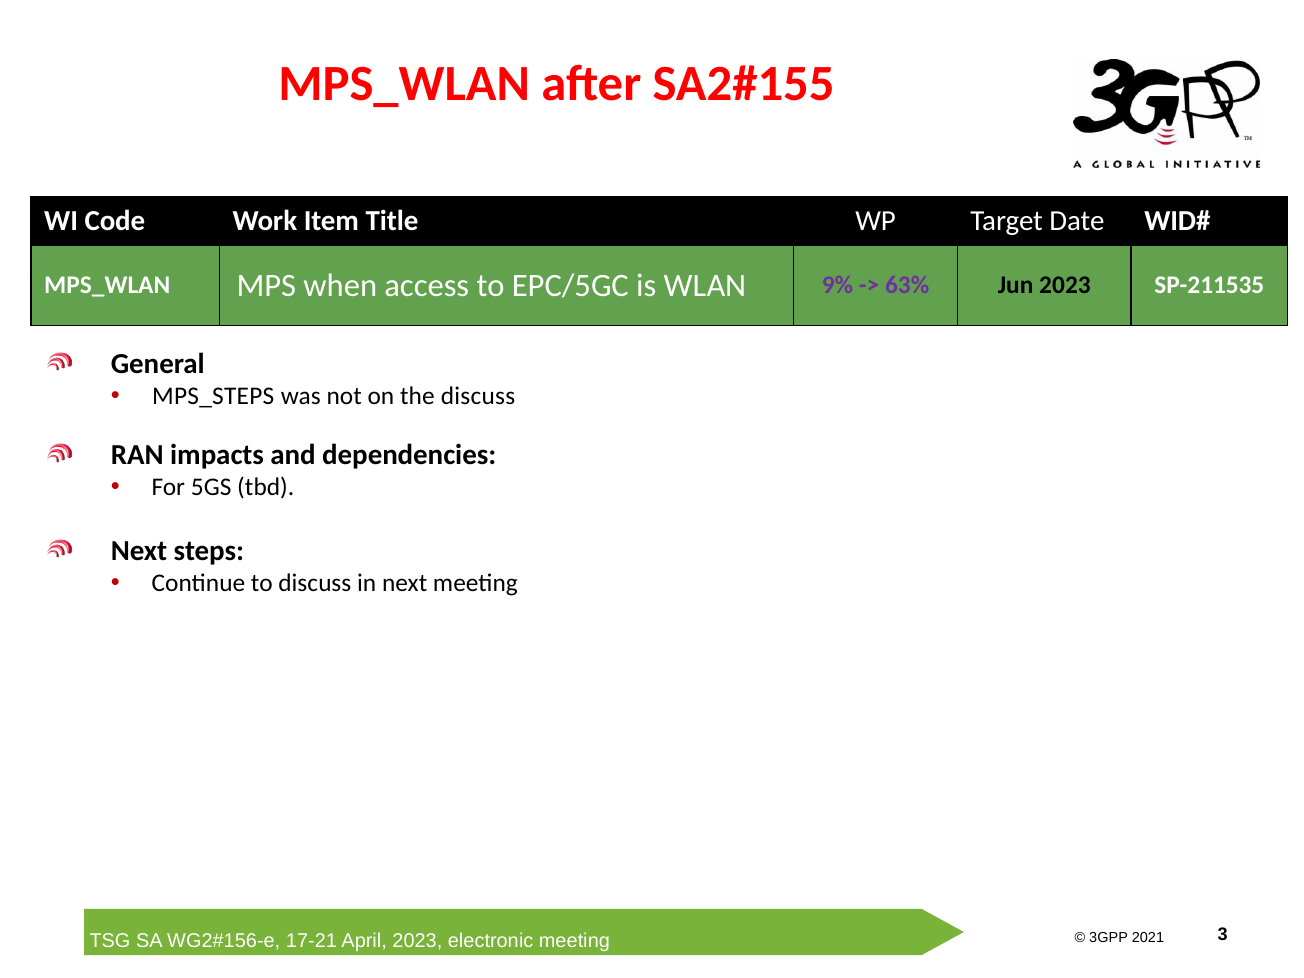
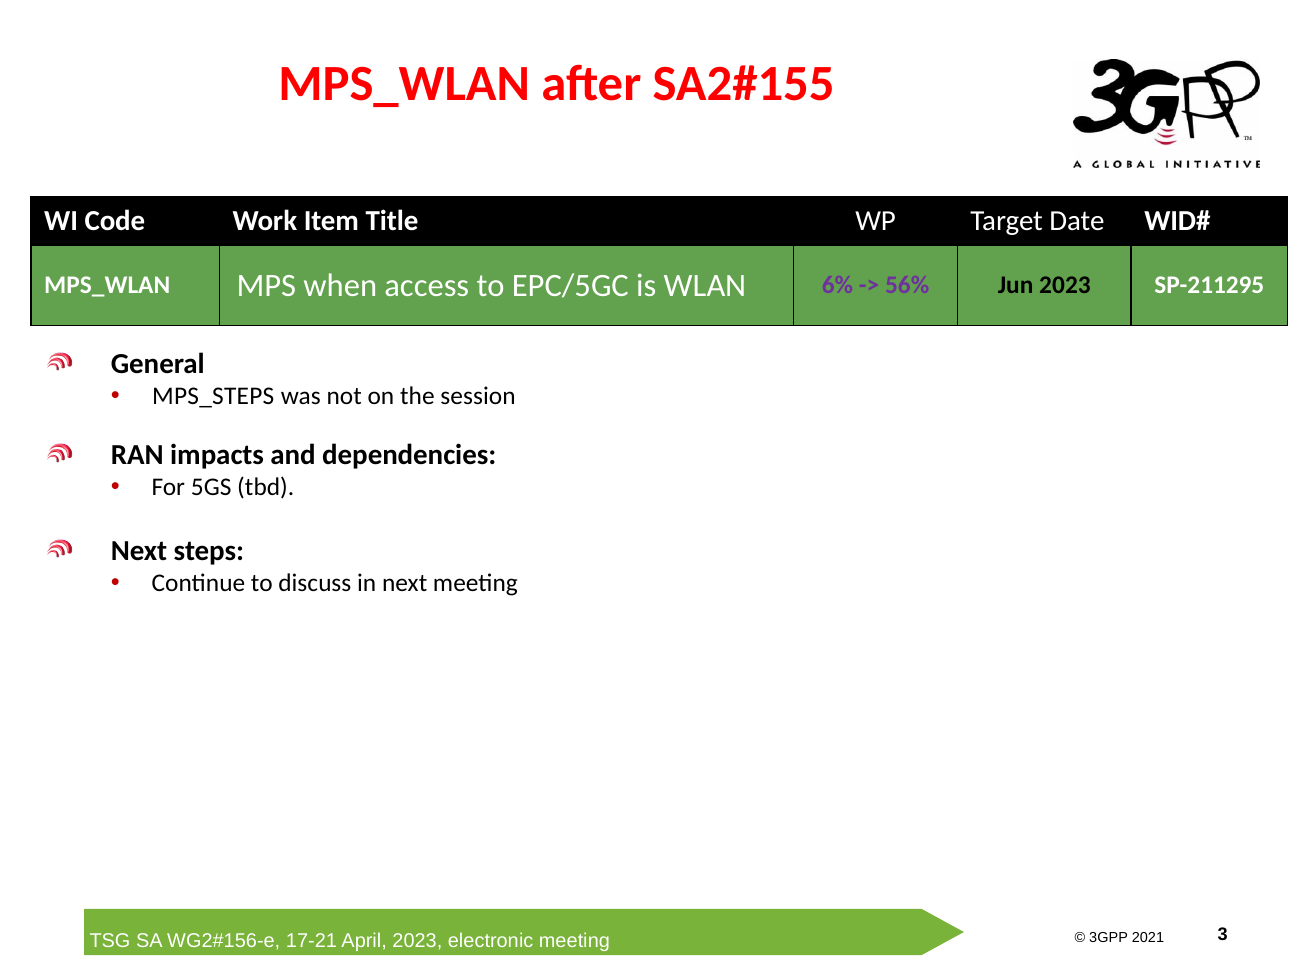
9%: 9% -> 6% (837, 285)
63%: 63% -> 56% (907, 285)
SP-211535: SP-211535 -> SP-211295 (1209, 285)
the discuss: discuss -> session (478, 396)
